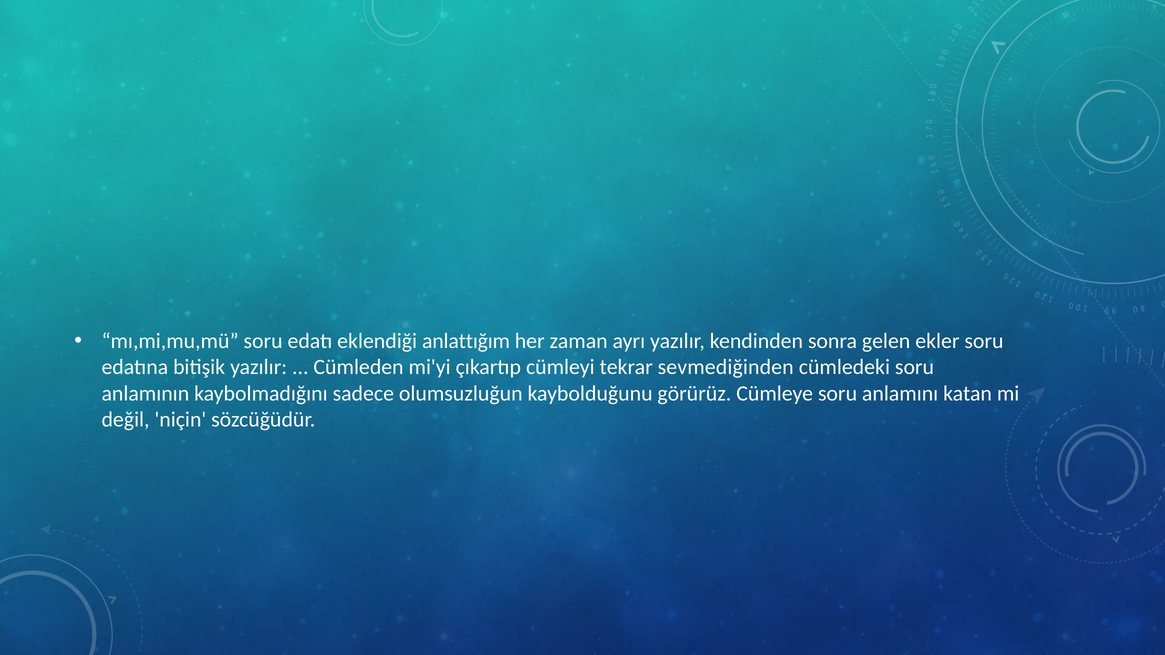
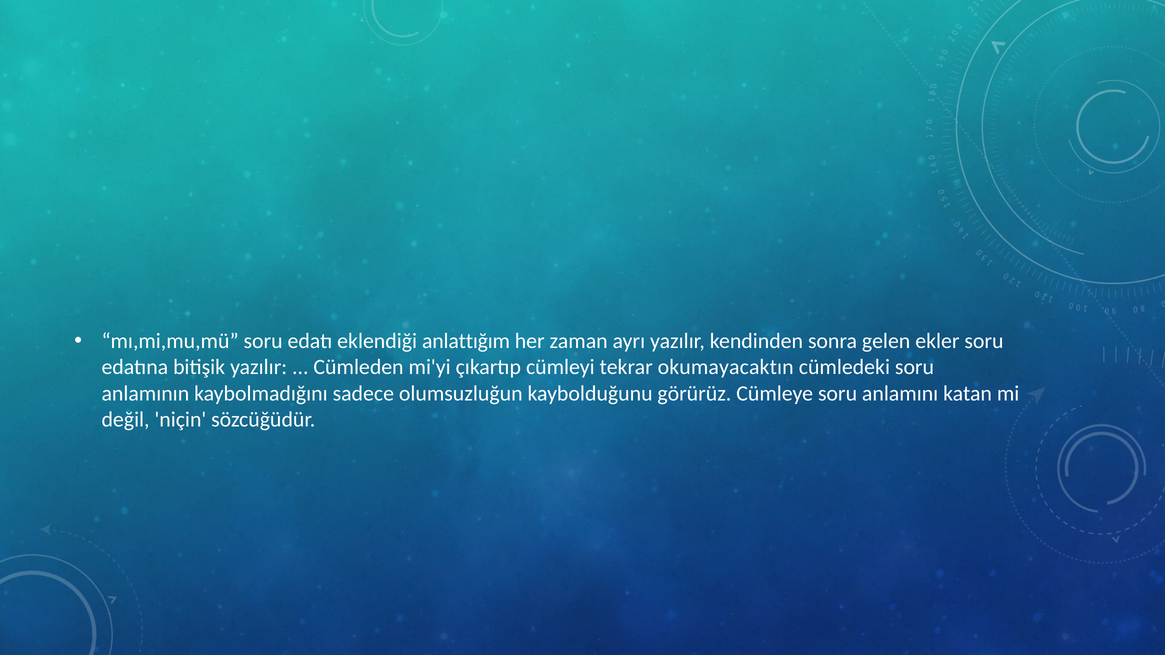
sevmediğinden: sevmediğinden -> okumayacaktın (726, 367)
